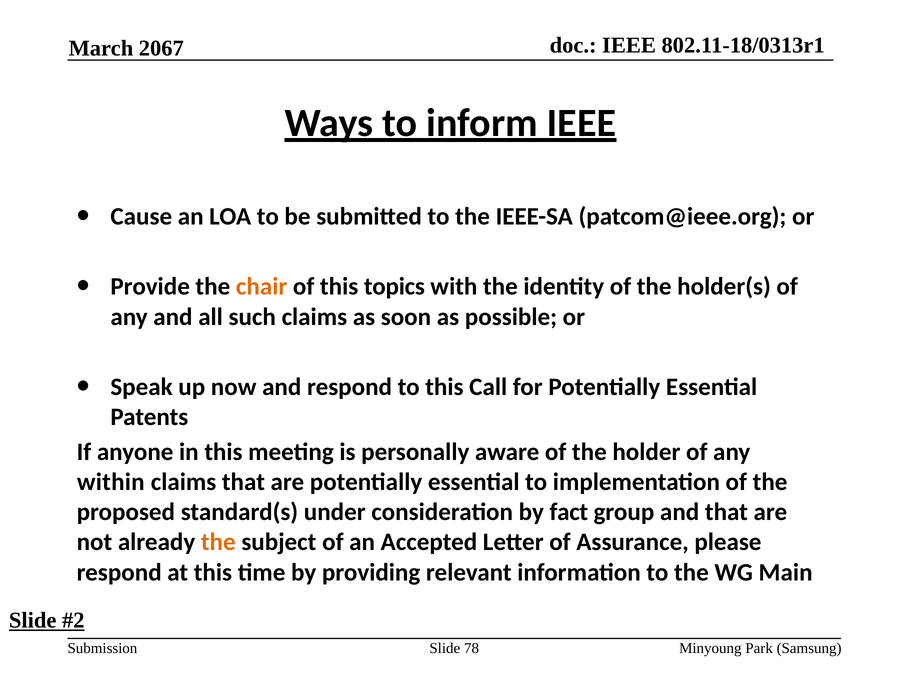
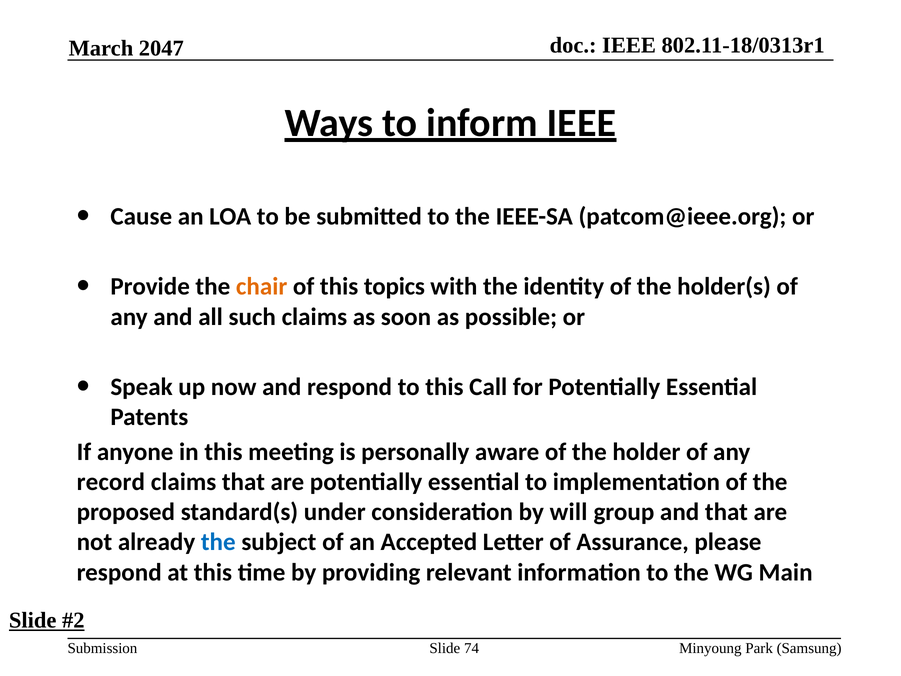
2067: 2067 -> 2047 (161, 48)
within: within -> record (111, 482)
fact: fact -> will (569, 512)
the colour: orange -> blue (218, 542)
78: 78 -> 74 (472, 648)
